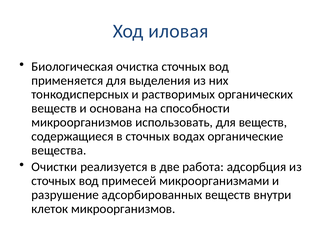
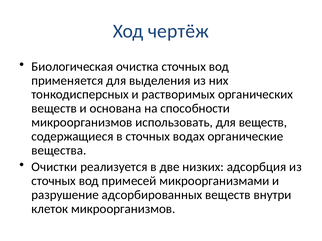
иловая: иловая -> чертёж (178, 31)
работа: работа -> низких (203, 167)
